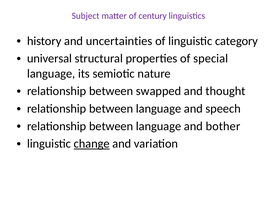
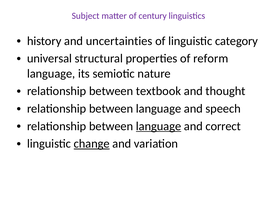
special: special -> reform (211, 58)
swapped: swapped -> textbook (159, 91)
language underline: none -> present (159, 126)
bother: bother -> correct (223, 126)
